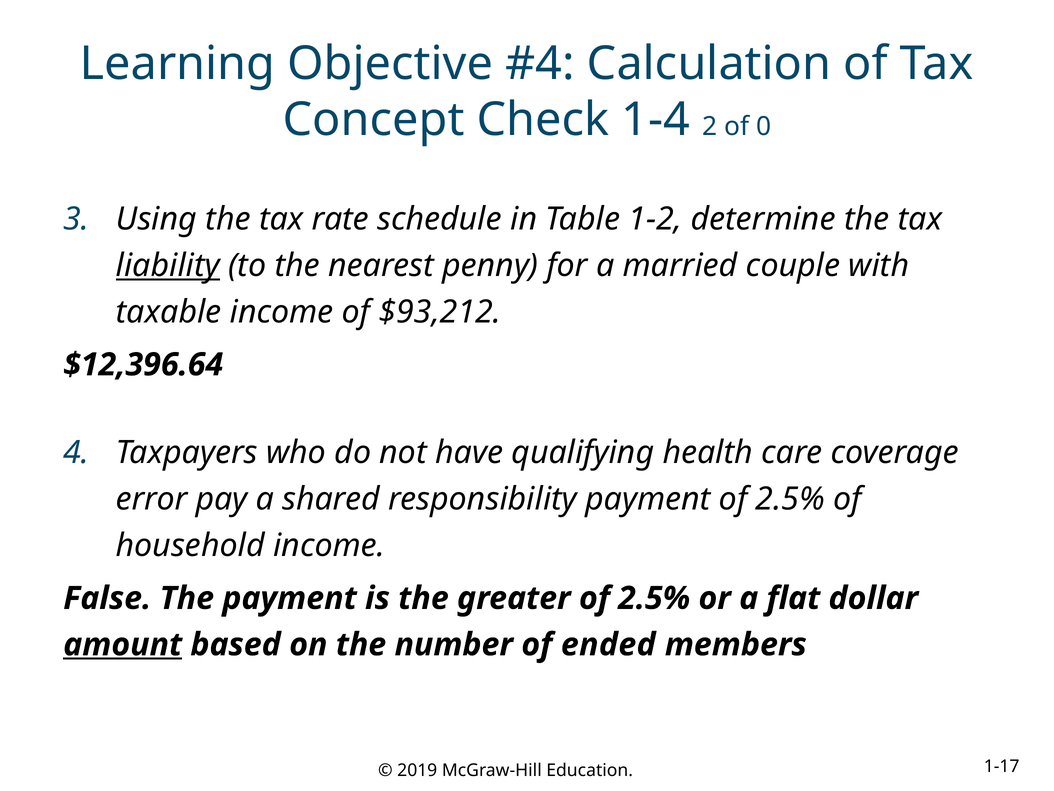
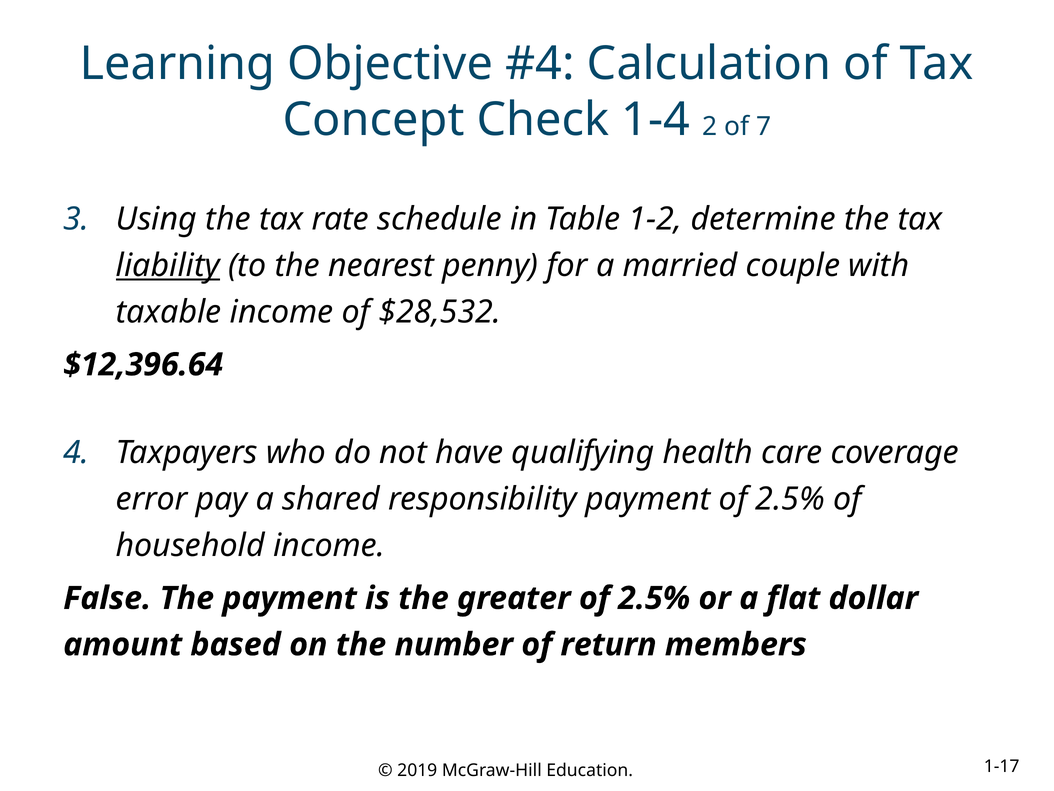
0: 0 -> 7 (764, 127)
$93,212: $93,212 -> $28,532 (440, 312)
amount underline: present -> none (123, 644)
ended: ended -> return (609, 644)
